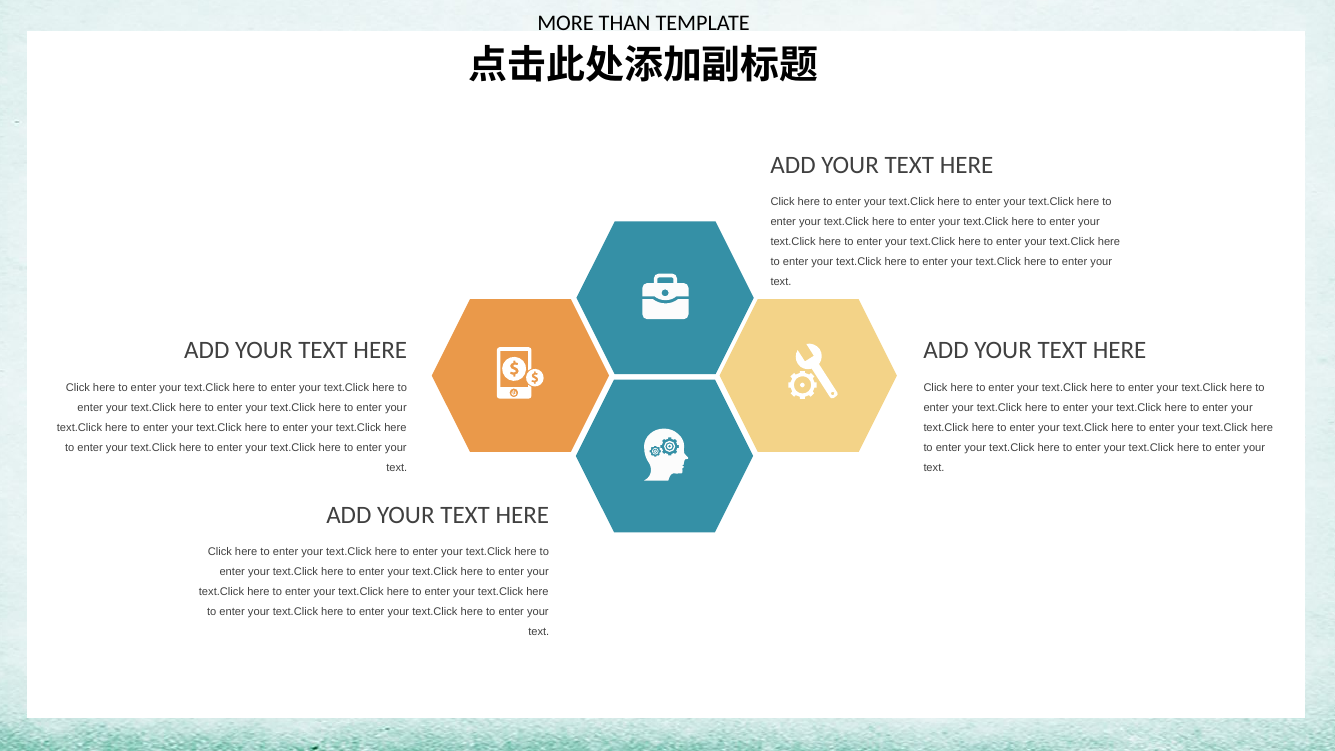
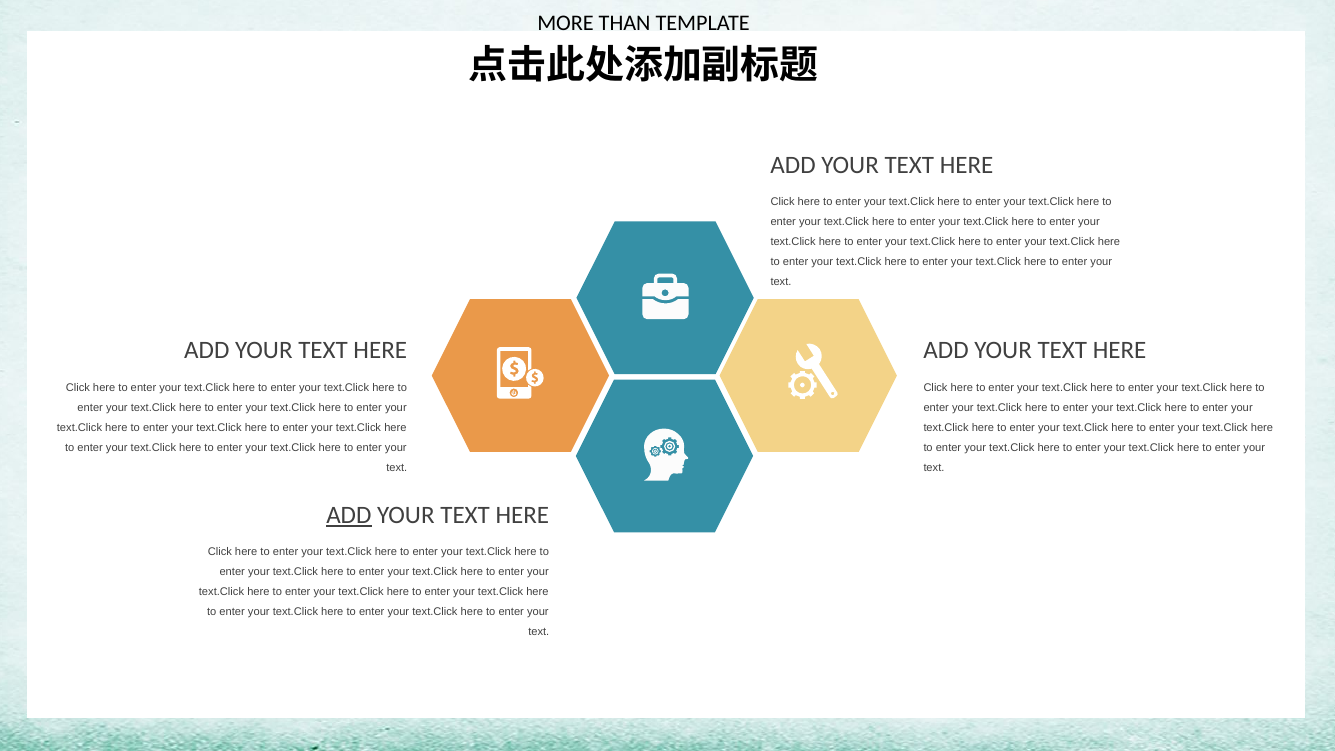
ADD underline: none -> present (349, 515)
